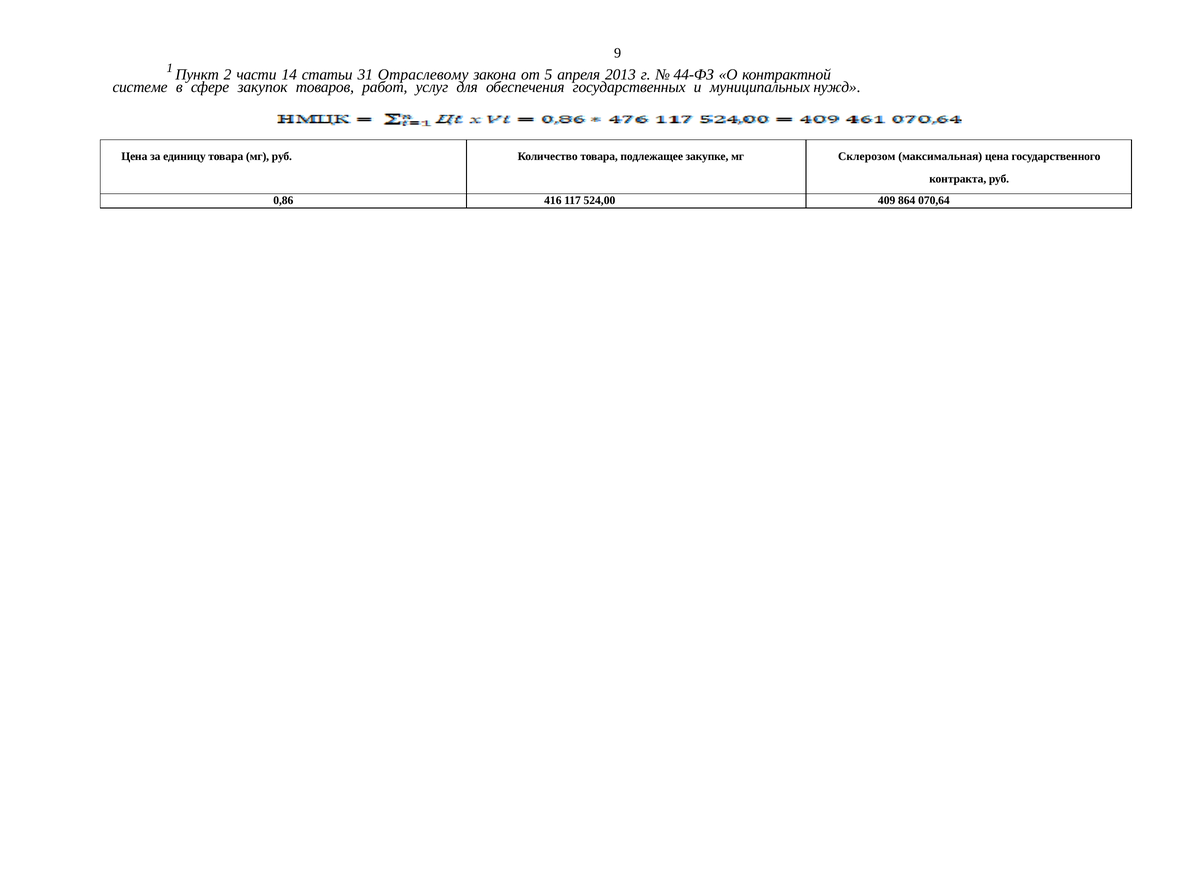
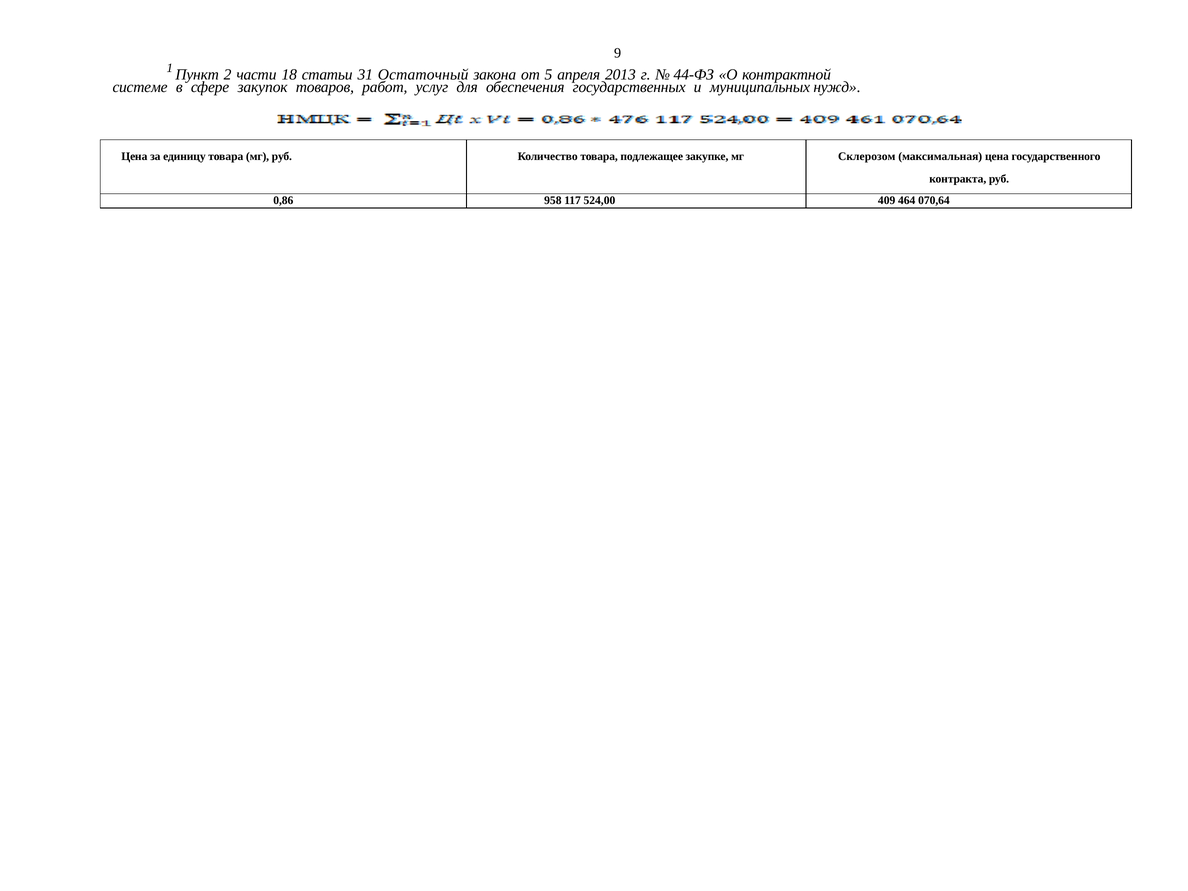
14: 14 -> 18 (289, 75)
Отраслевому: Отраслевому -> Остаточный (423, 75)
416: 416 -> 958 (553, 200)
864: 864 -> 464 (907, 200)
